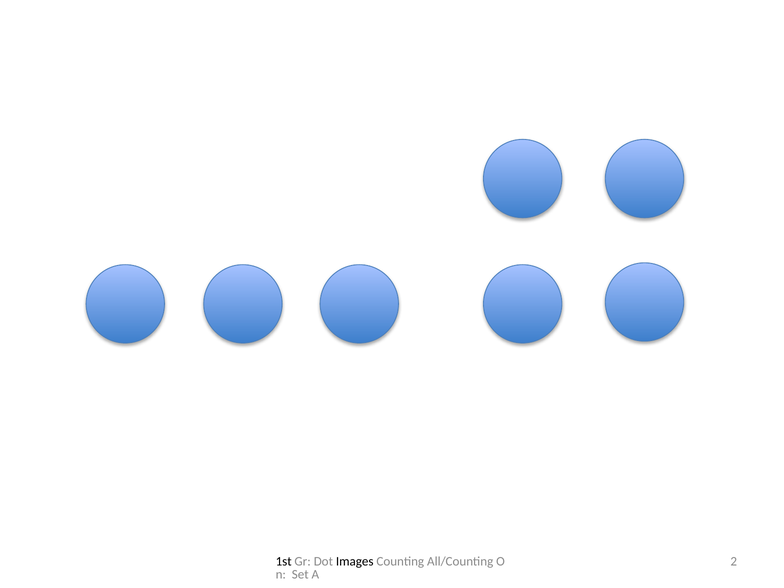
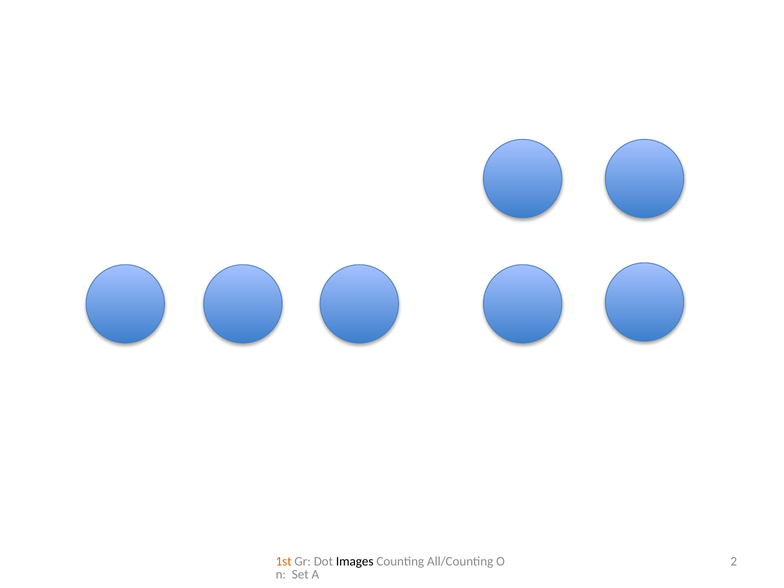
1st colour: black -> orange (284, 561)
